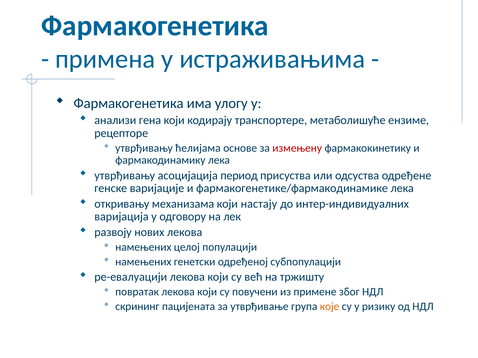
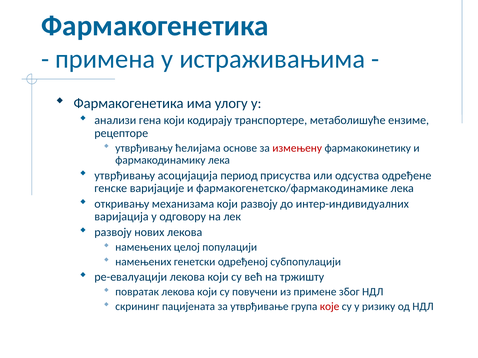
фармакогенетике/фармакодинамике: фармакогенетике/фармакодинамике -> фармакогенетско/фармакодинамике (292, 189)
који настају: настају -> развоју (259, 204)
које colour: orange -> red (330, 307)
